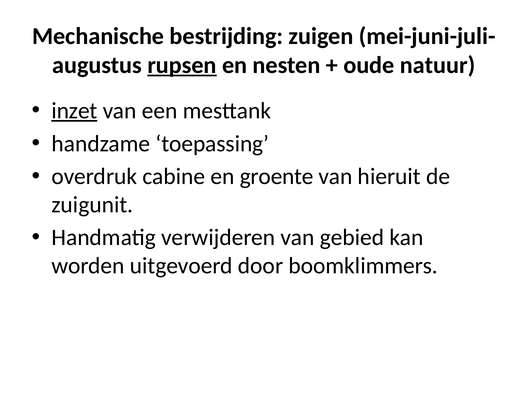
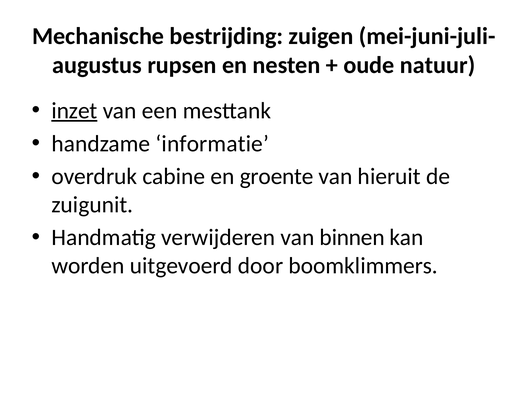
rupsen underline: present -> none (182, 65)
toepassing: toepassing -> informatie (212, 144)
gebied: gebied -> binnen (352, 238)
